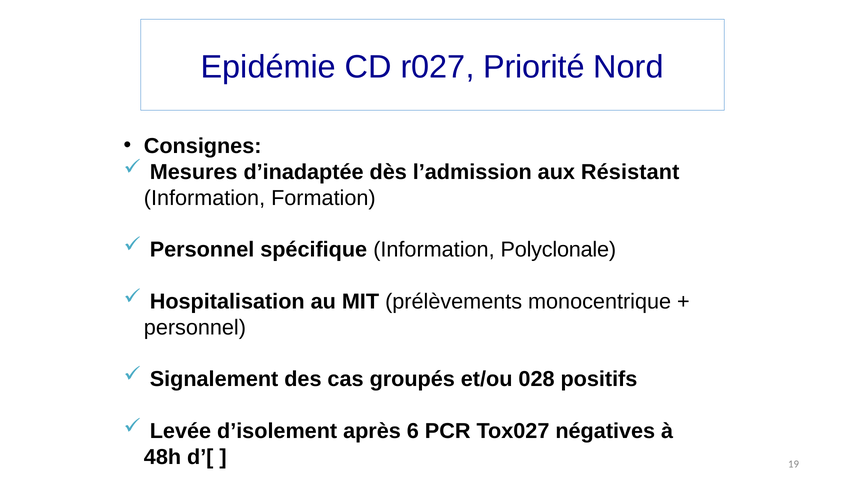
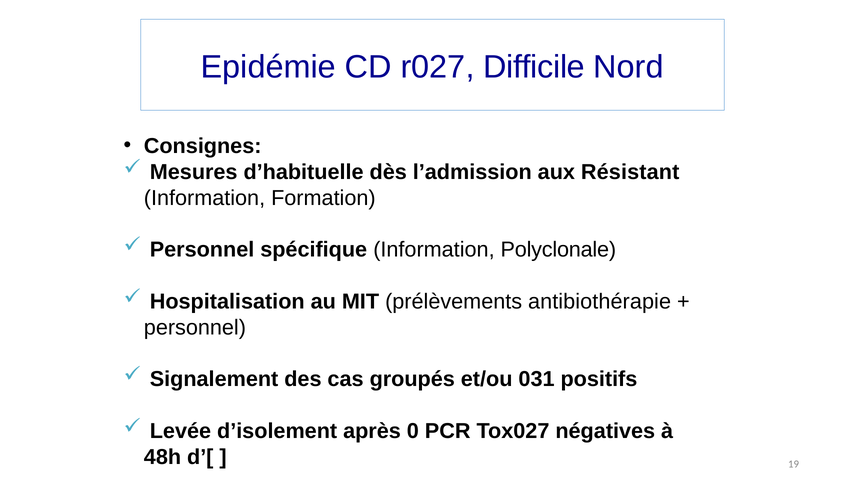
Priorité: Priorité -> Difficile (534, 67)
d’inadaptée: d’inadaptée -> d’habituelle (304, 172)
monocentrique: monocentrique -> antibiothérapie (600, 302)
028: 028 -> 031 (537, 380)
6: 6 -> 0 (413, 432)
